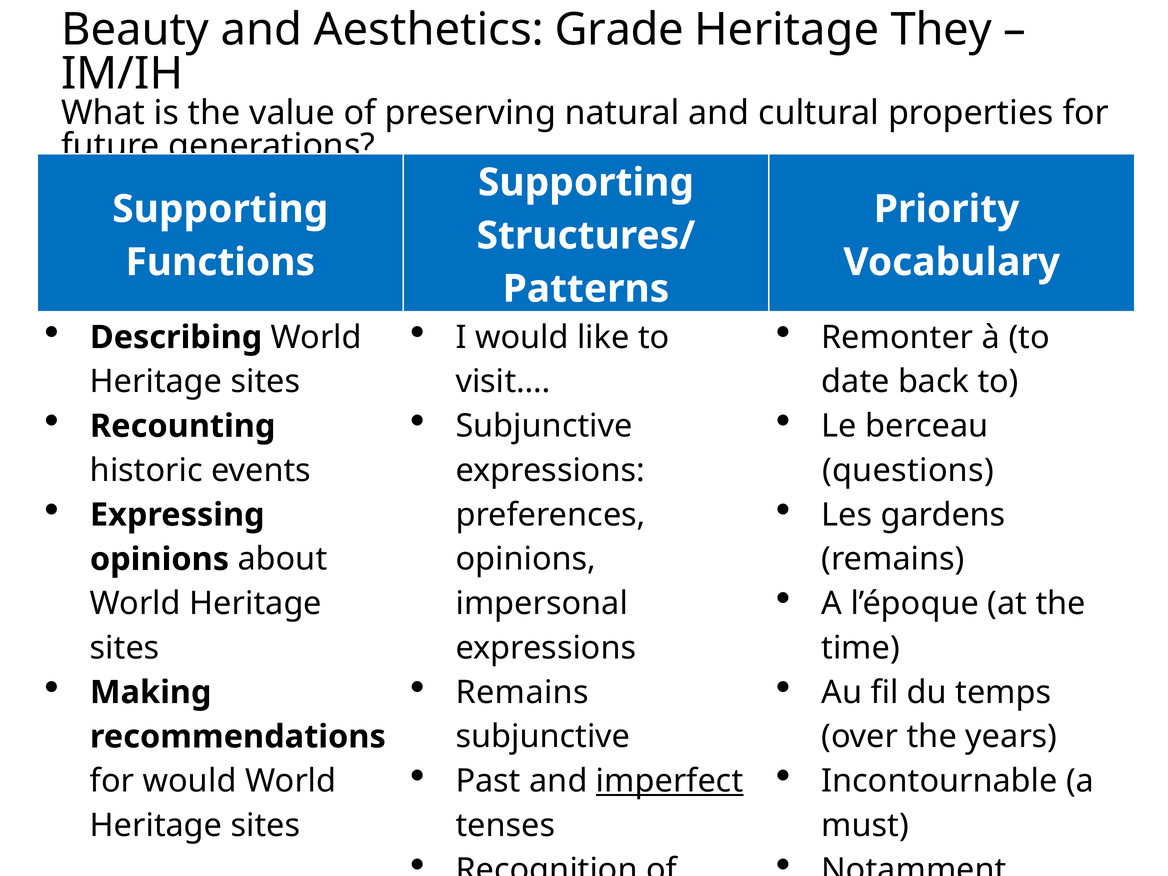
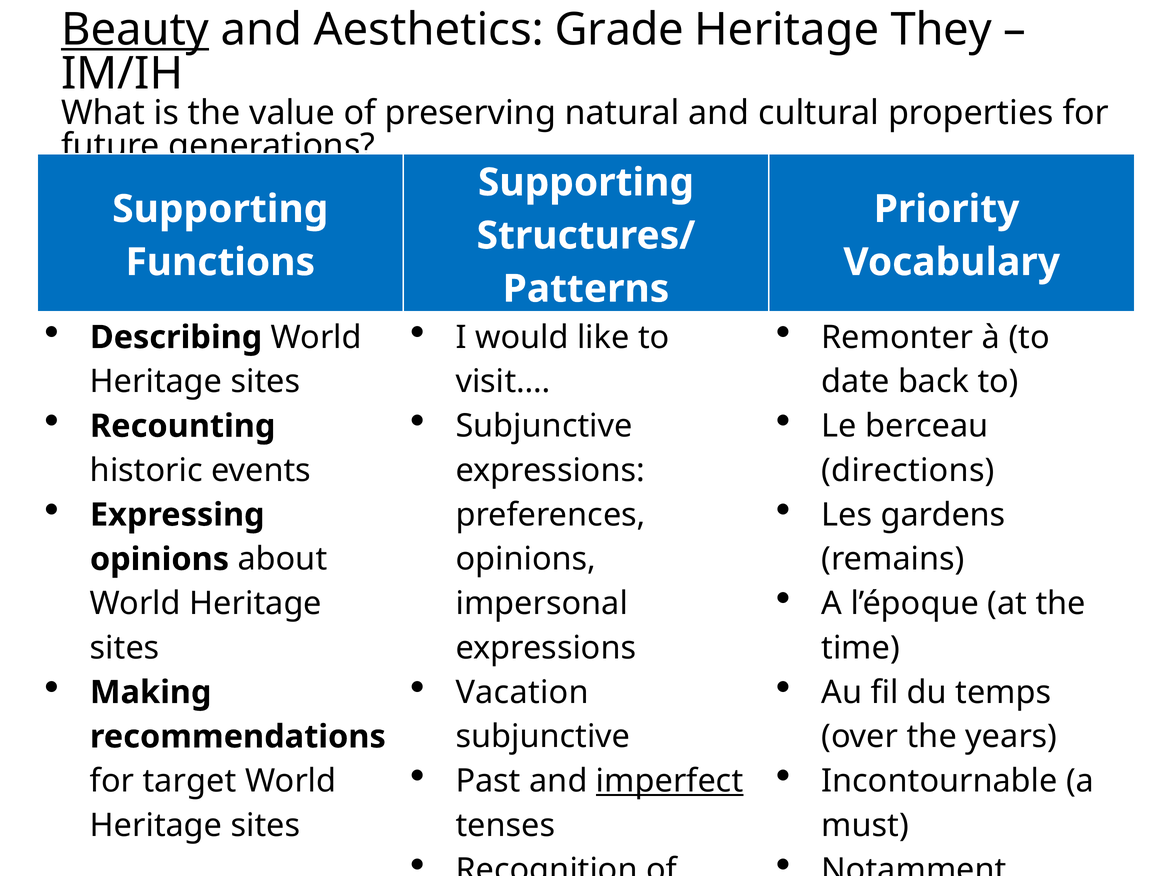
Beauty underline: none -> present (135, 30)
questions: questions -> directions (908, 471)
Remains: Remains -> Vacation (522, 692)
for would: would -> target (190, 781)
